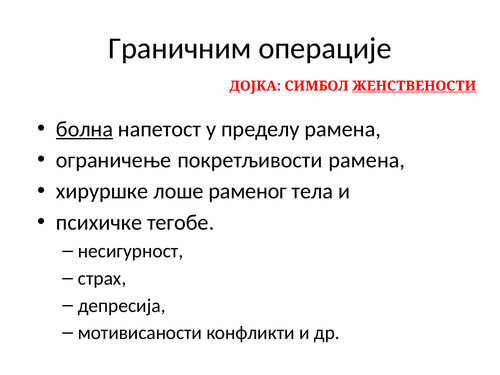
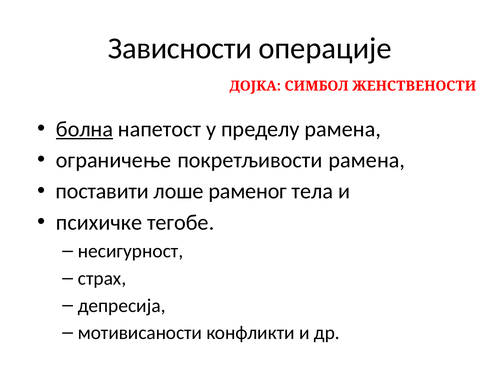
Граничним: Граничним -> Зависности (180, 48)
ЖЕНСТВЕНОСТИ underline: present -> none (414, 86)
хируршке: хируршке -> поставити (102, 191)
